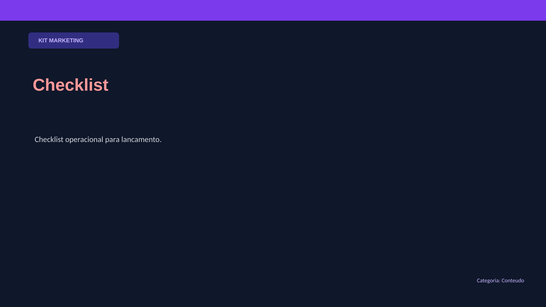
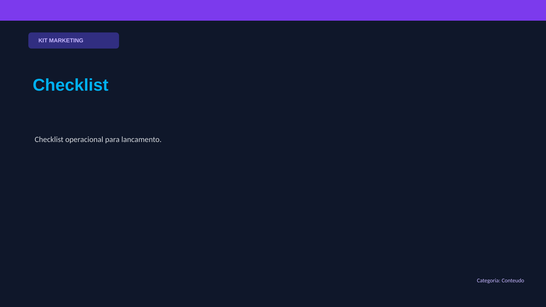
Checklist colour: pink -> light blue (71, 85)
